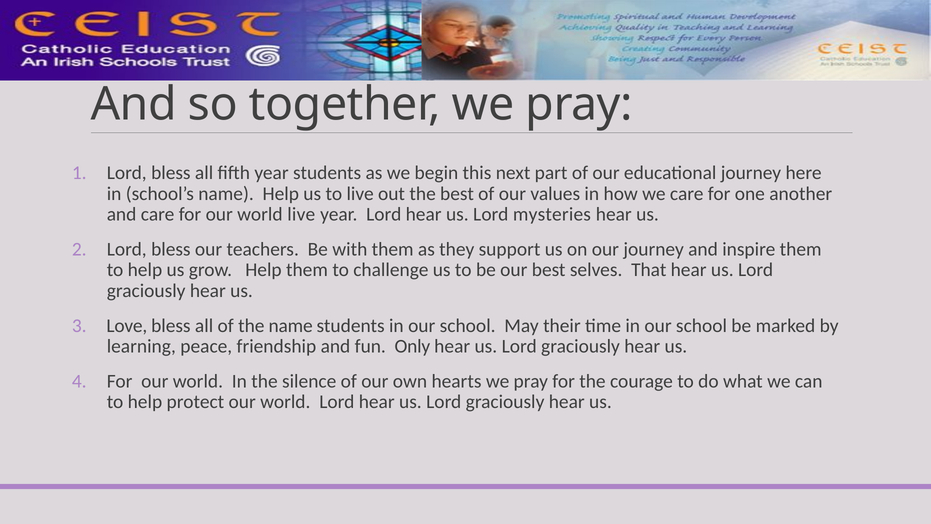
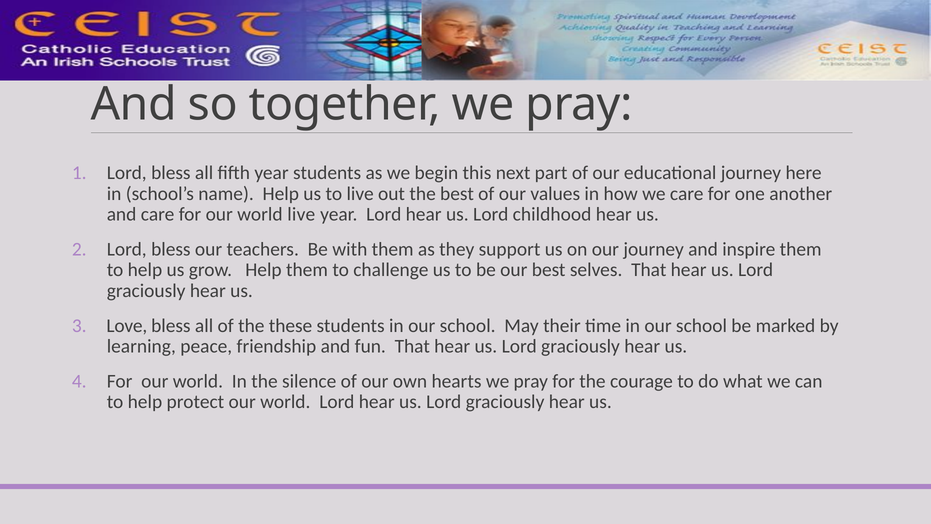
mysteries: mysteries -> childhood (552, 214)
the name: name -> these (291, 325)
fun Only: Only -> That (412, 346)
